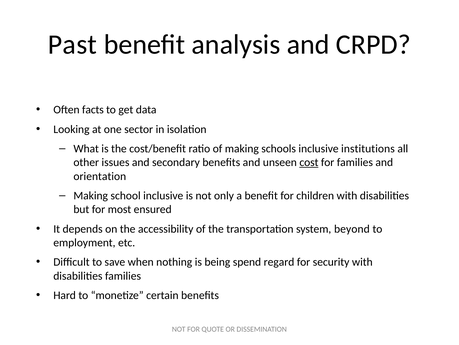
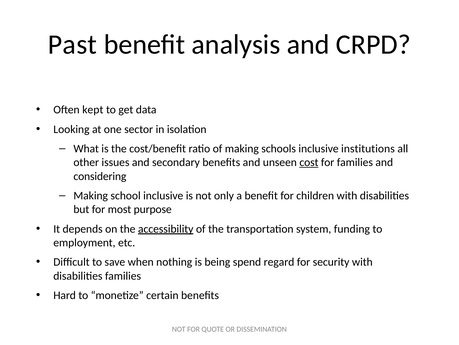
facts: facts -> kept (93, 110)
orientation: orientation -> considering (100, 176)
ensured: ensured -> purpose (153, 209)
accessibility underline: none -> present (166, 228)
beyond: beyond -> funding (352, 228)
